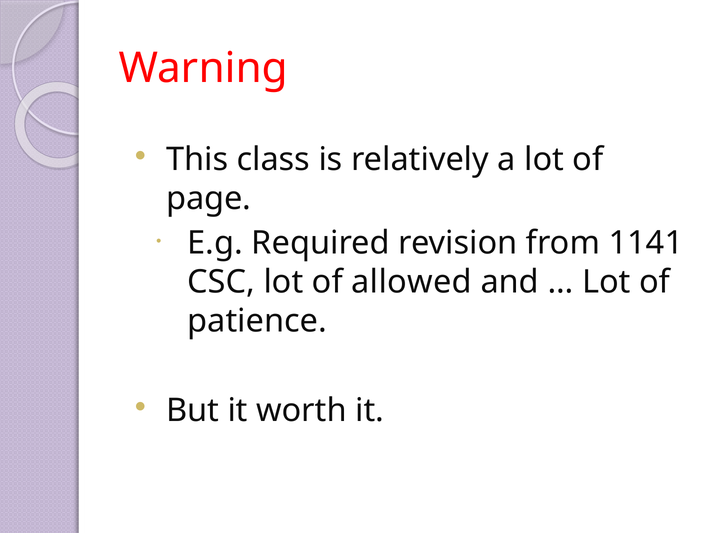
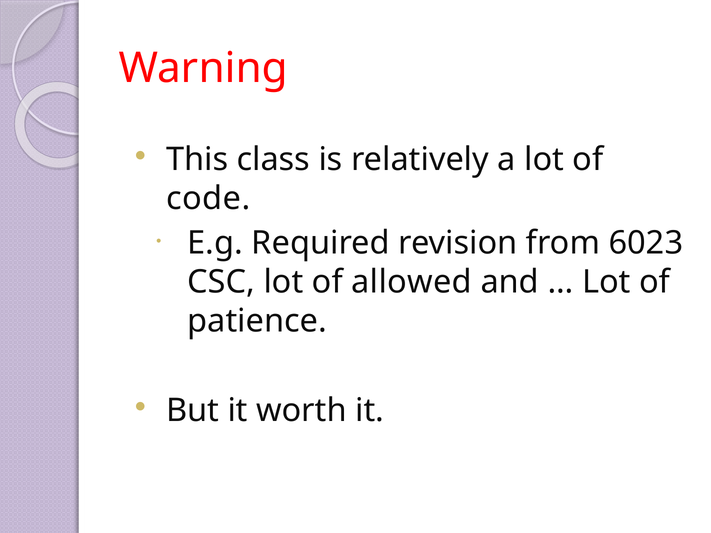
page: page -> code (208, 199)
1141: 1141 -> 6023 (646, 243)
